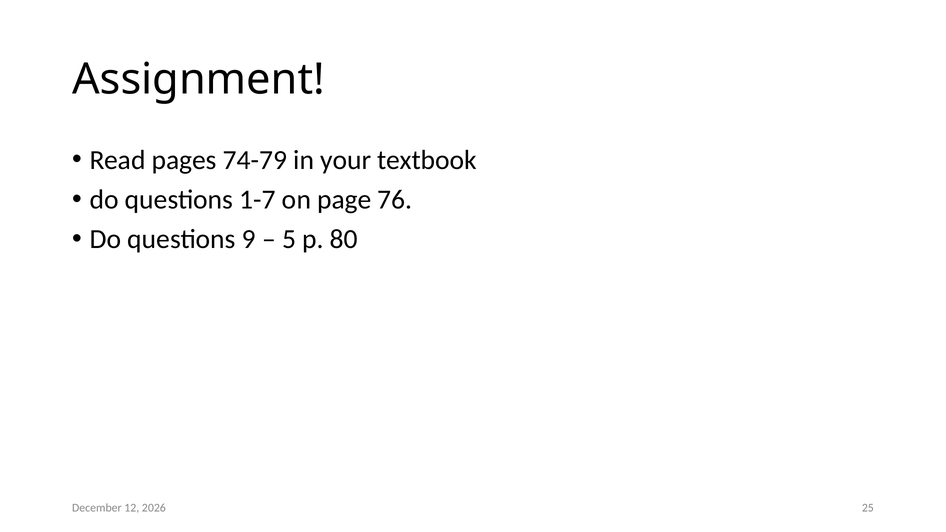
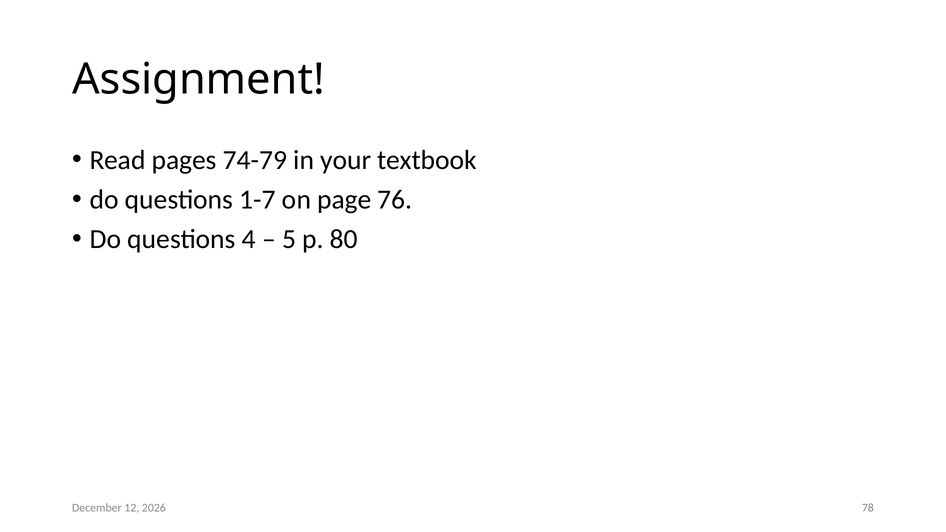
9: 9 -> 4 (249, 239)
25: 25 -> 78 (868, 508)
